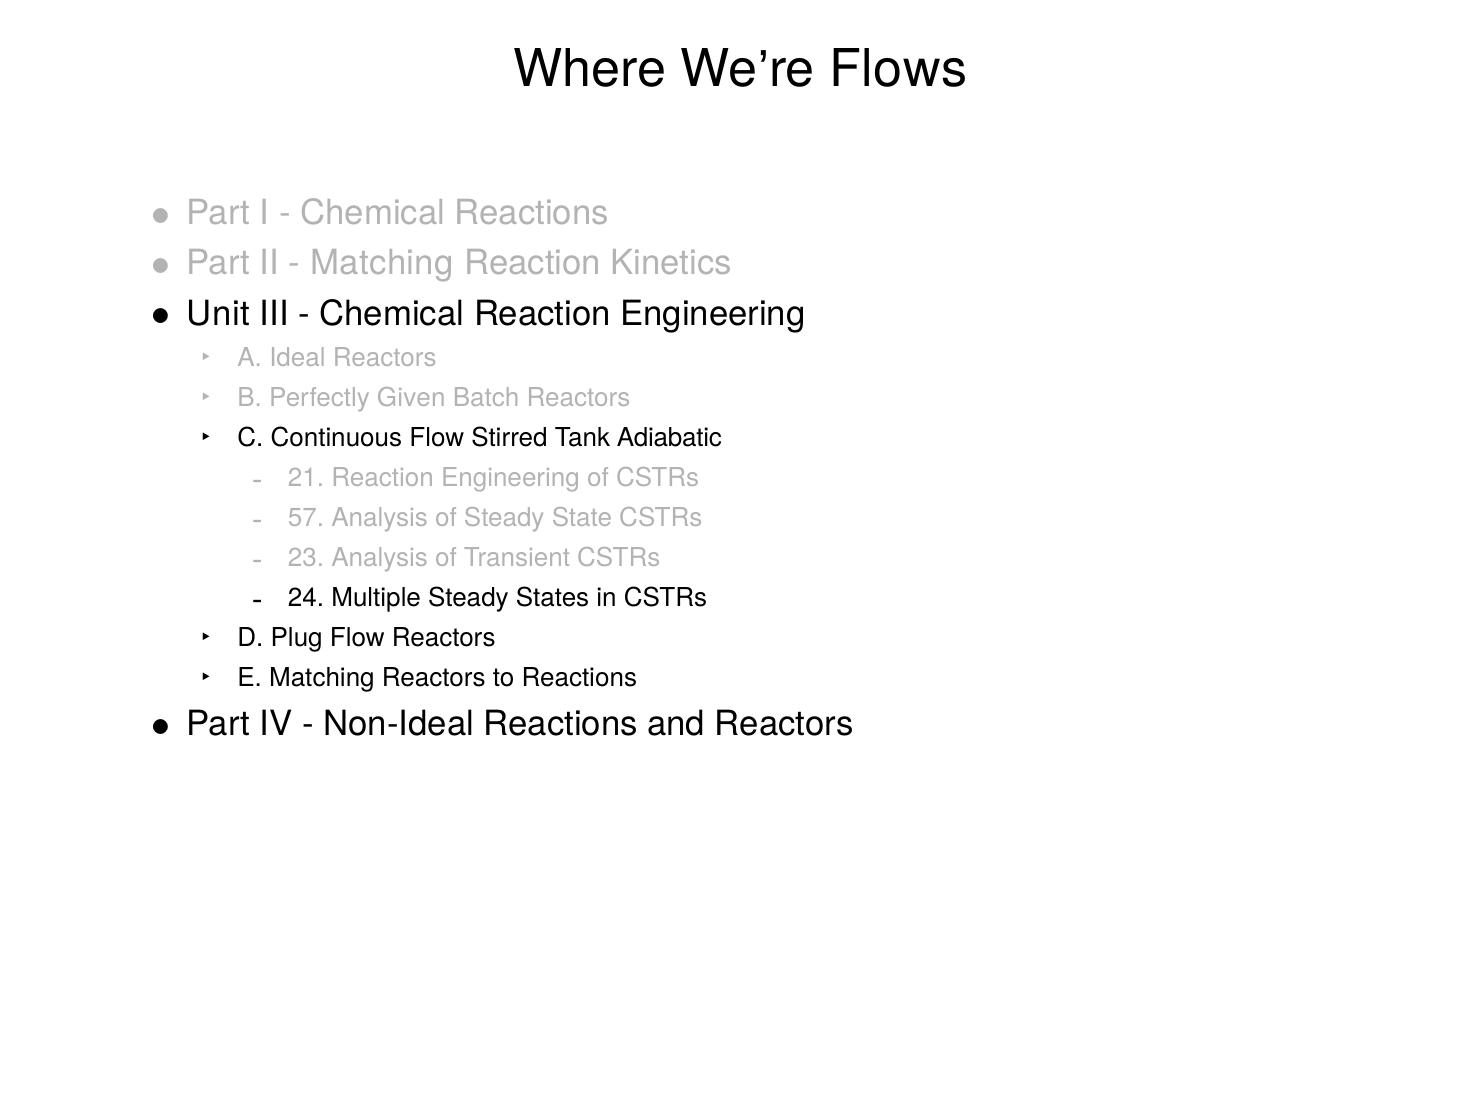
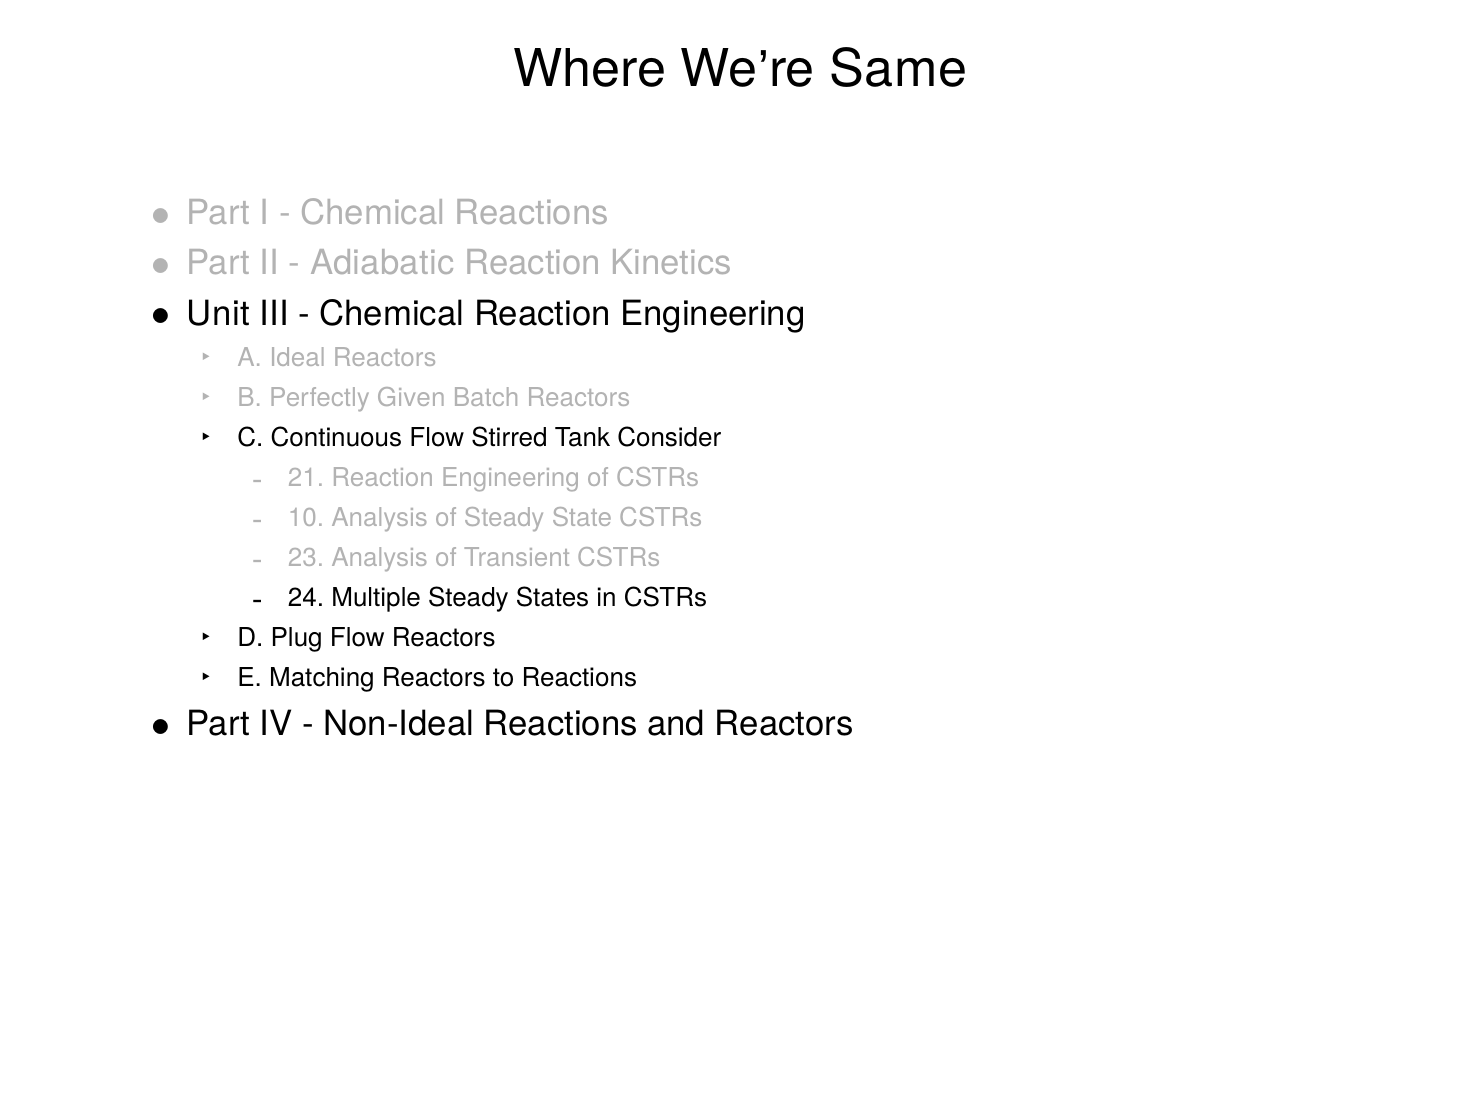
Flows: Flows -> Same (898, 70)
Matching: Matching -> Adiabatic (382, 263)
Adiabatic: Adiabatic -> Consider (669, 438)
57: 57 -> 10 (306, 518)
